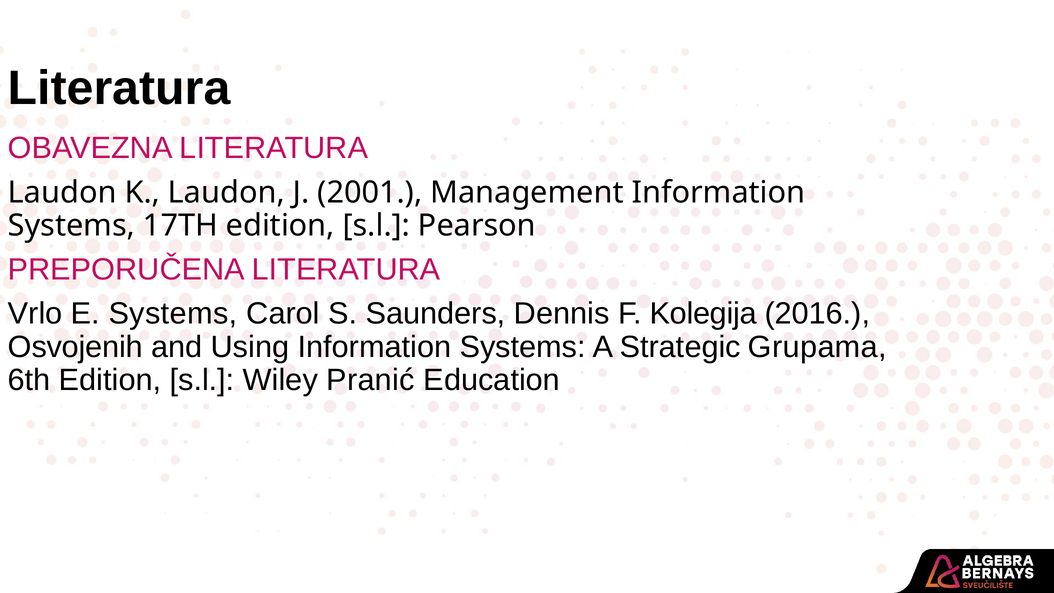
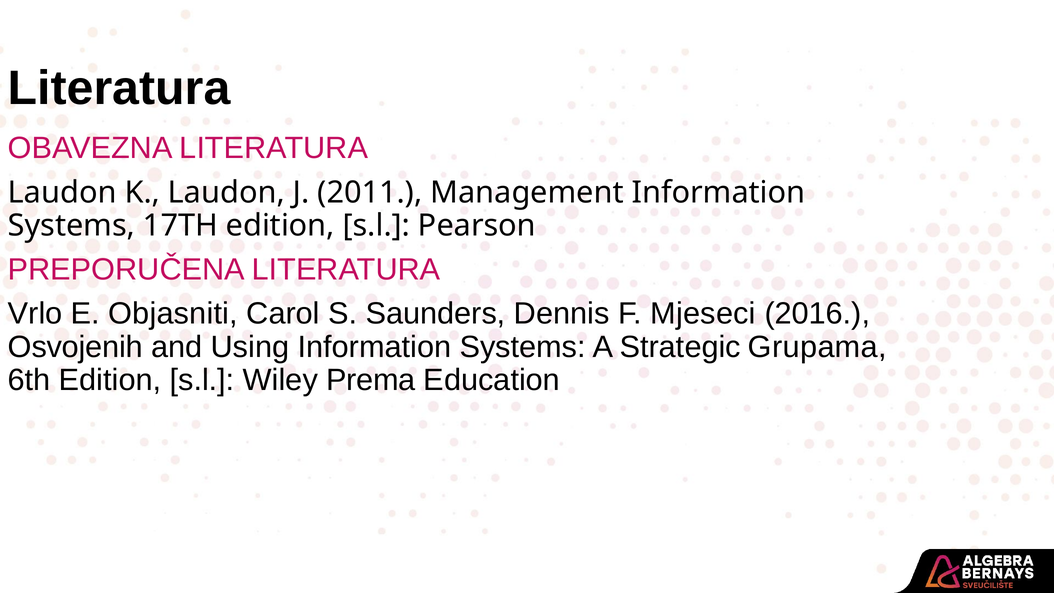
2001: 2001 -> 2011 (370, 192)
E Systems: Systems -> Objasniti (173, 314)
Kolegija: Kolegija -> Mjeseci (703, 314)
Pranić: Pranić -> Prema (371, 380)
